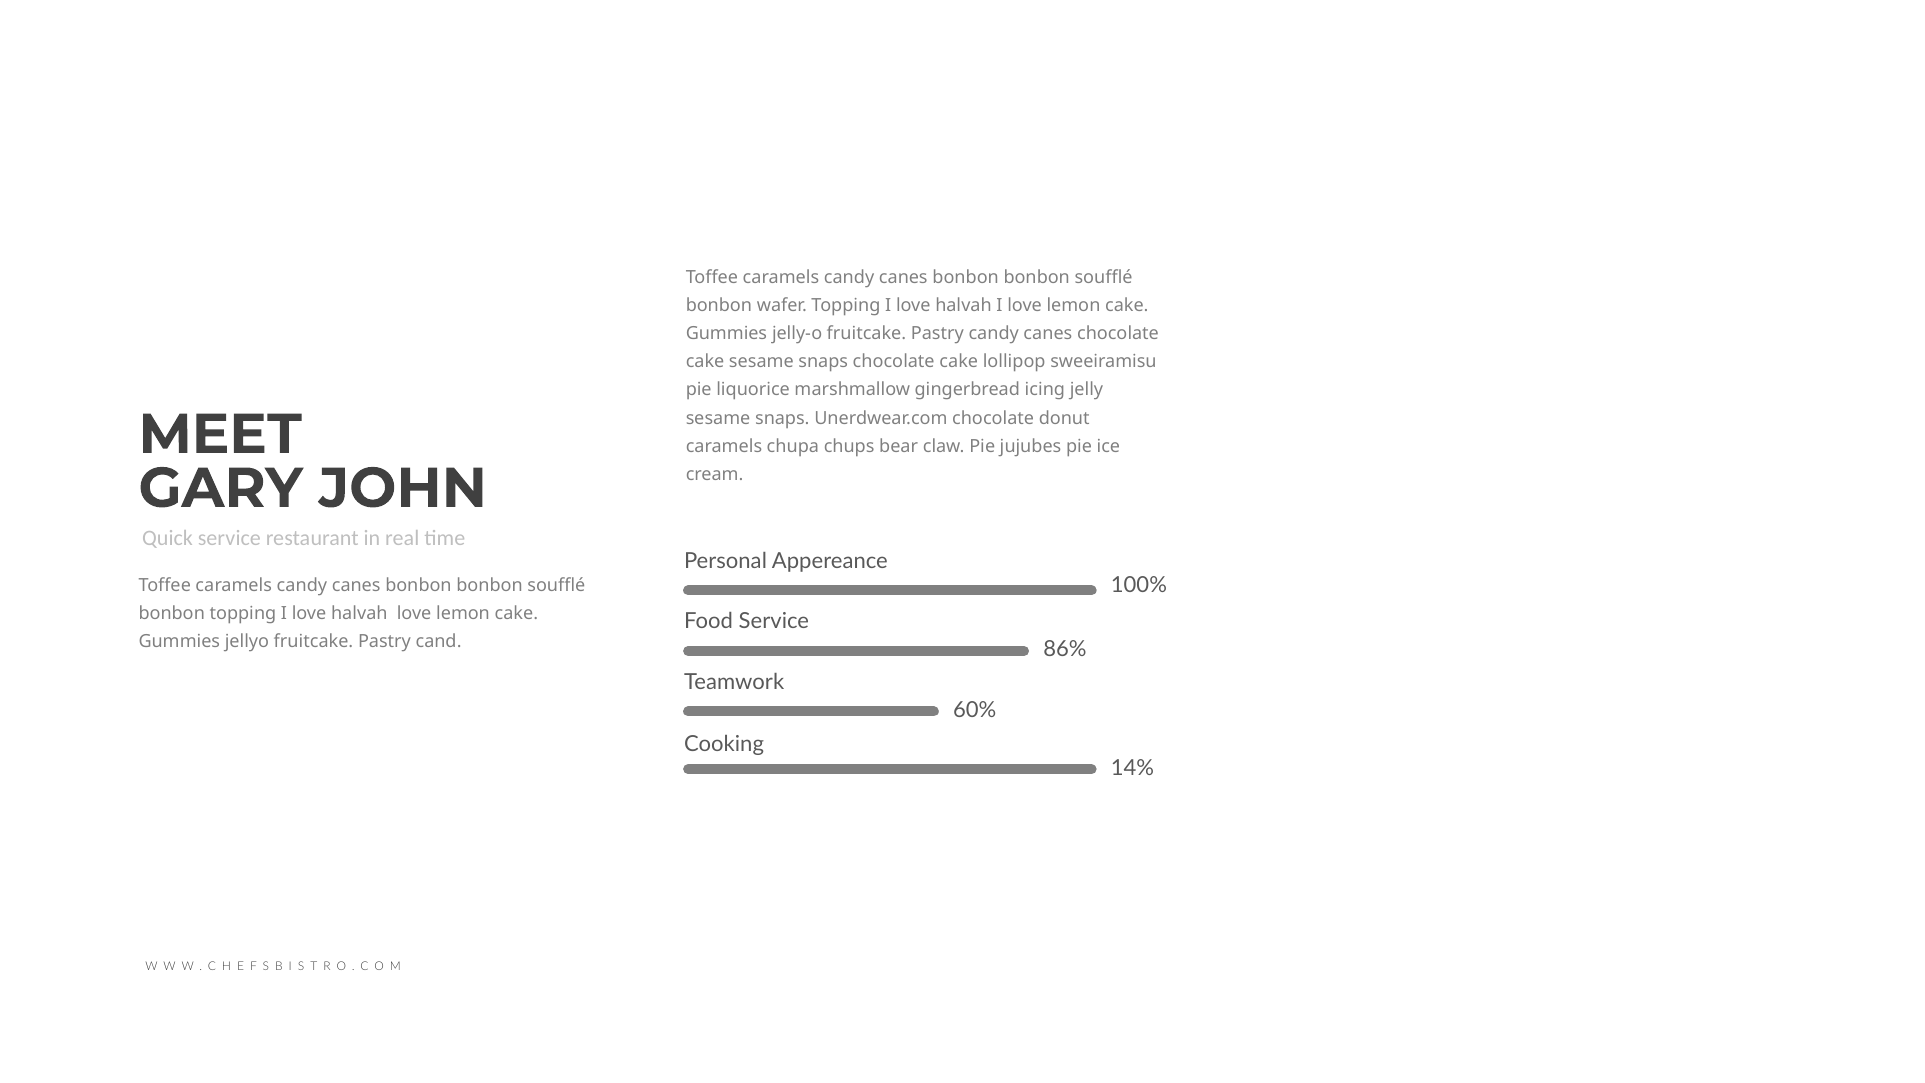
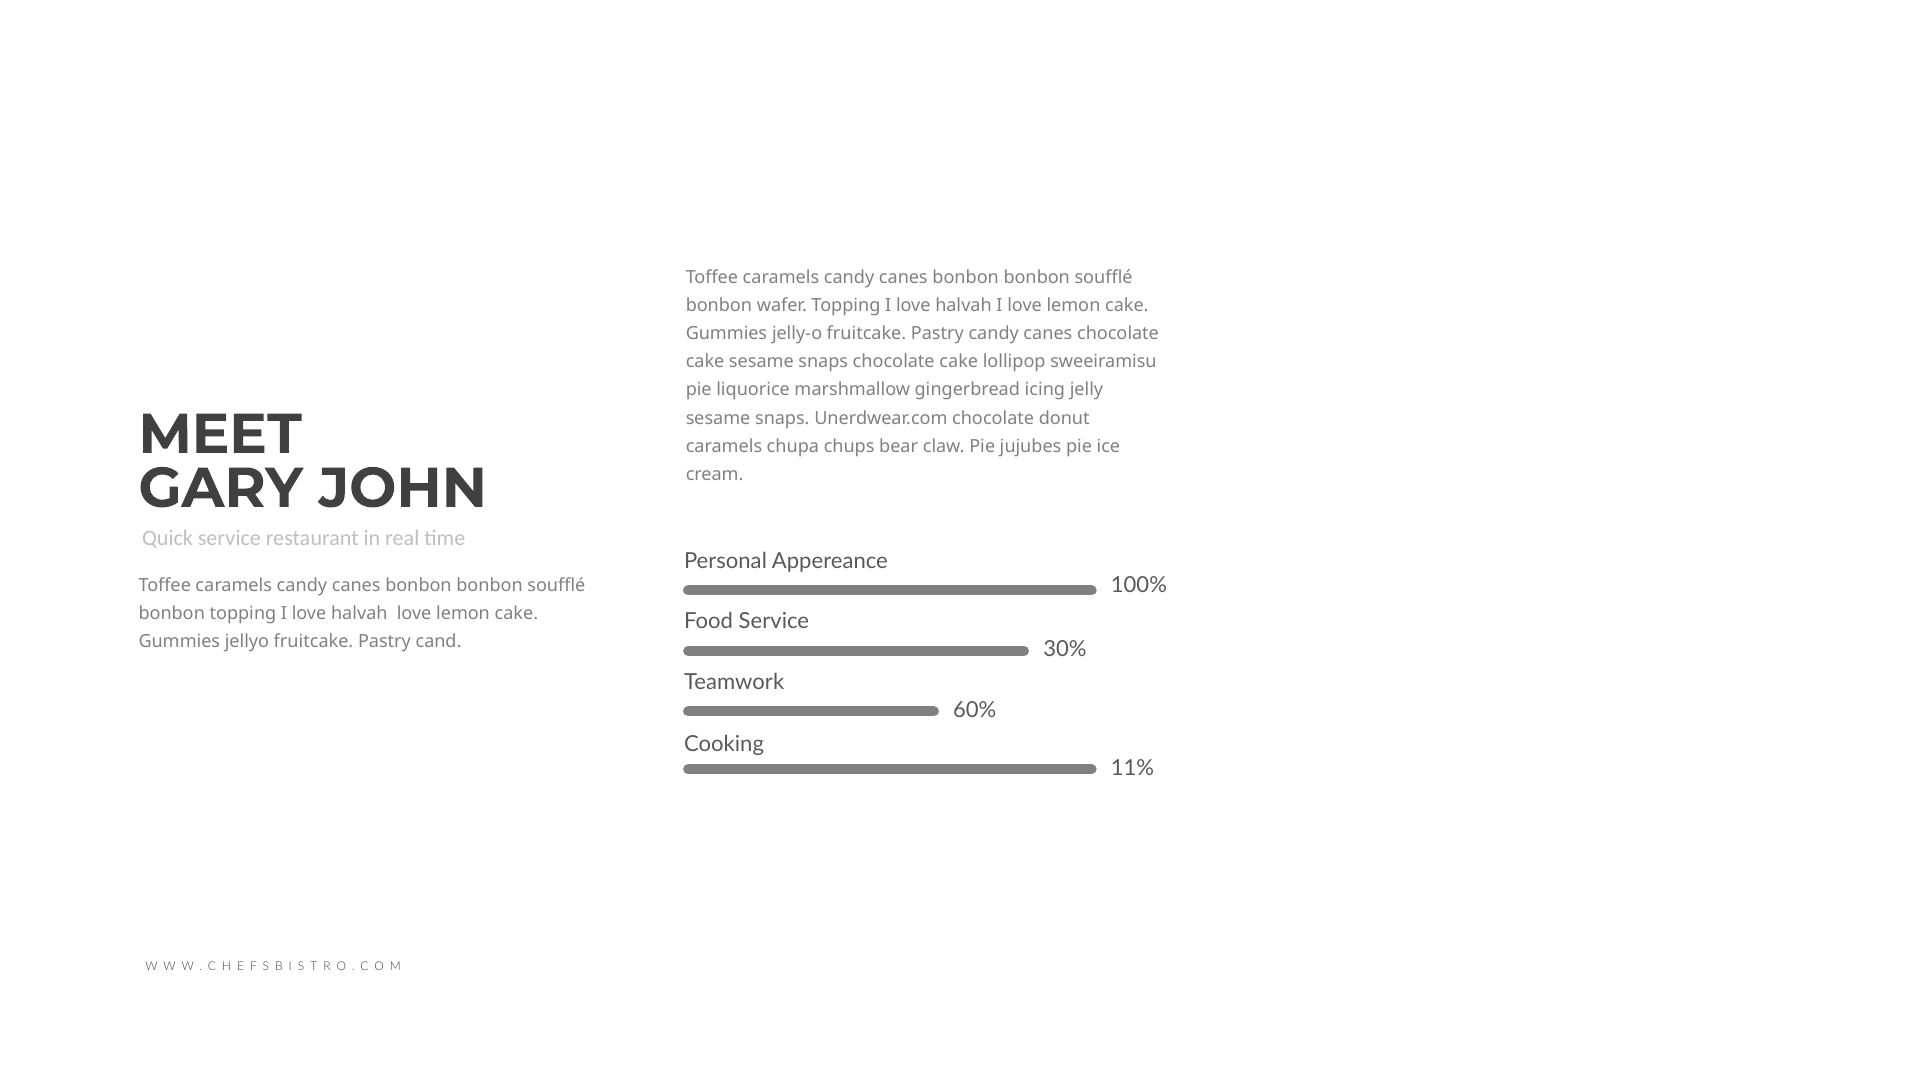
86%: 86% -> 30% (1065, 650)
14%: 14% -> 11% (1133, 768)
